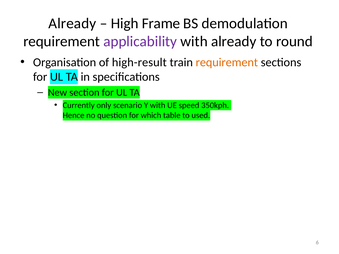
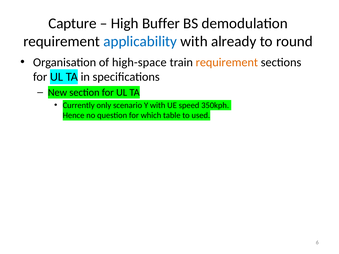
Already: Already -> Capture (72, 23)
Frame: Frame -> Buffer (161, 23)
applicability colour: purple -> blue (140, 41)
high-result: high-result -> high-space (139, 62)
